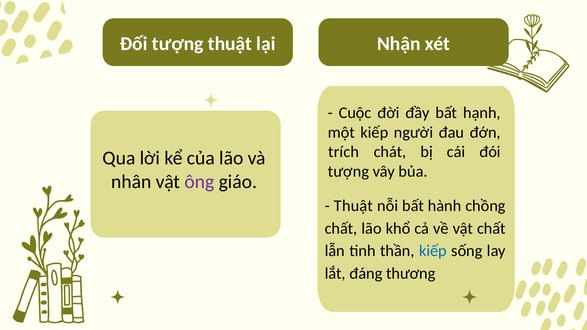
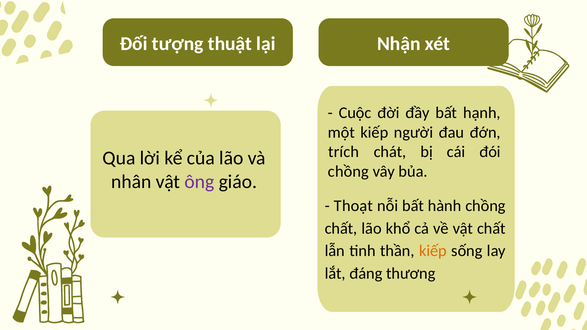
tượng: tượng -> chồng (348, 172)
Thuật: Thuật -> Thoạt (353, 206)
kiếp colour: blue -> orange (433, 251)
